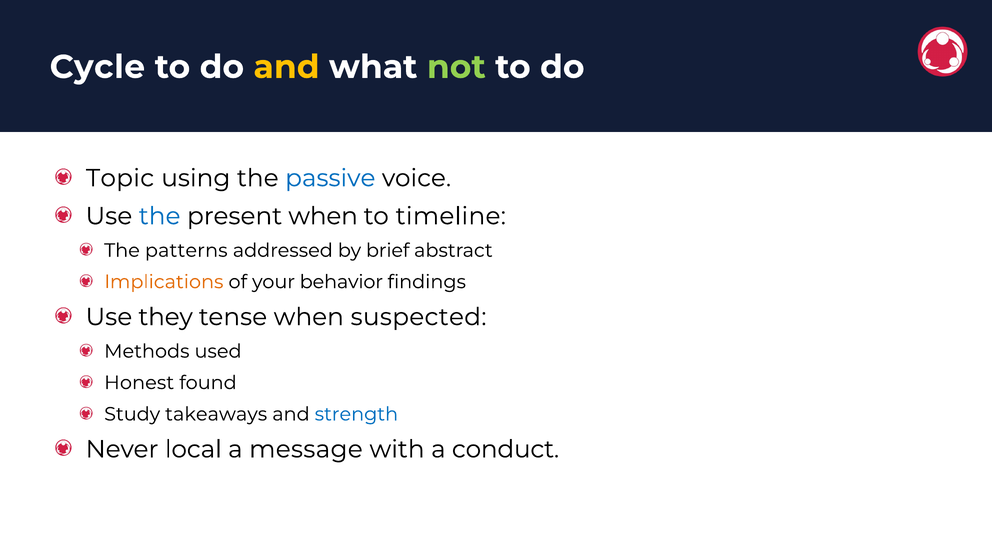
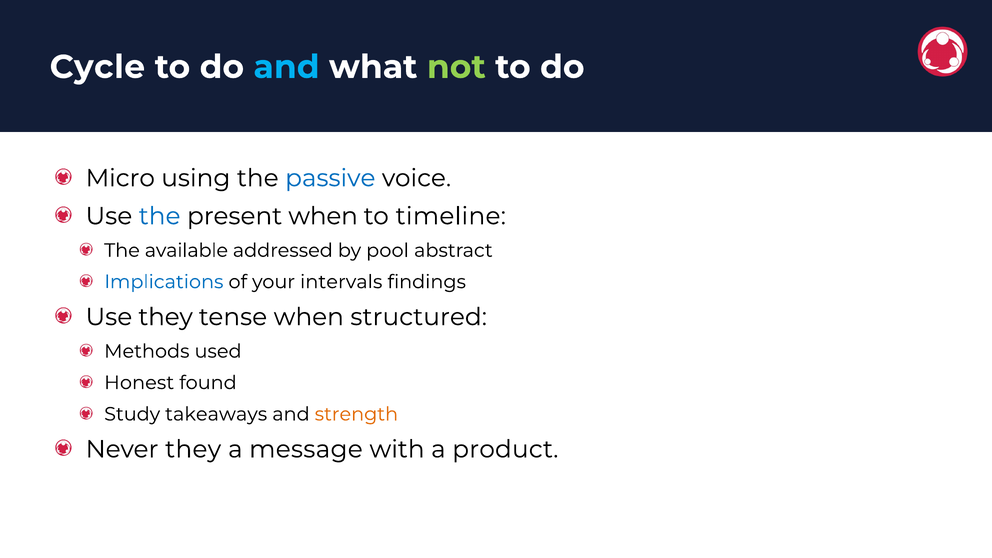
and colour: yellow -> light blue (287, 67)
Topic: Topic -> Micro (120, 178)
patterns: patterns -> available (186, 250)
brief: brief -> pool (388, 250)
Implications colour: orange -> blue (164, 282)
behavior: behavior -> intervals (341, 282)
suspected: suspected -> structured (419, 317)
strength colour: blue -> orange (356, 414)
Never local: local -> they (193, 449)
conduct: conduct -> product (505, 449)
